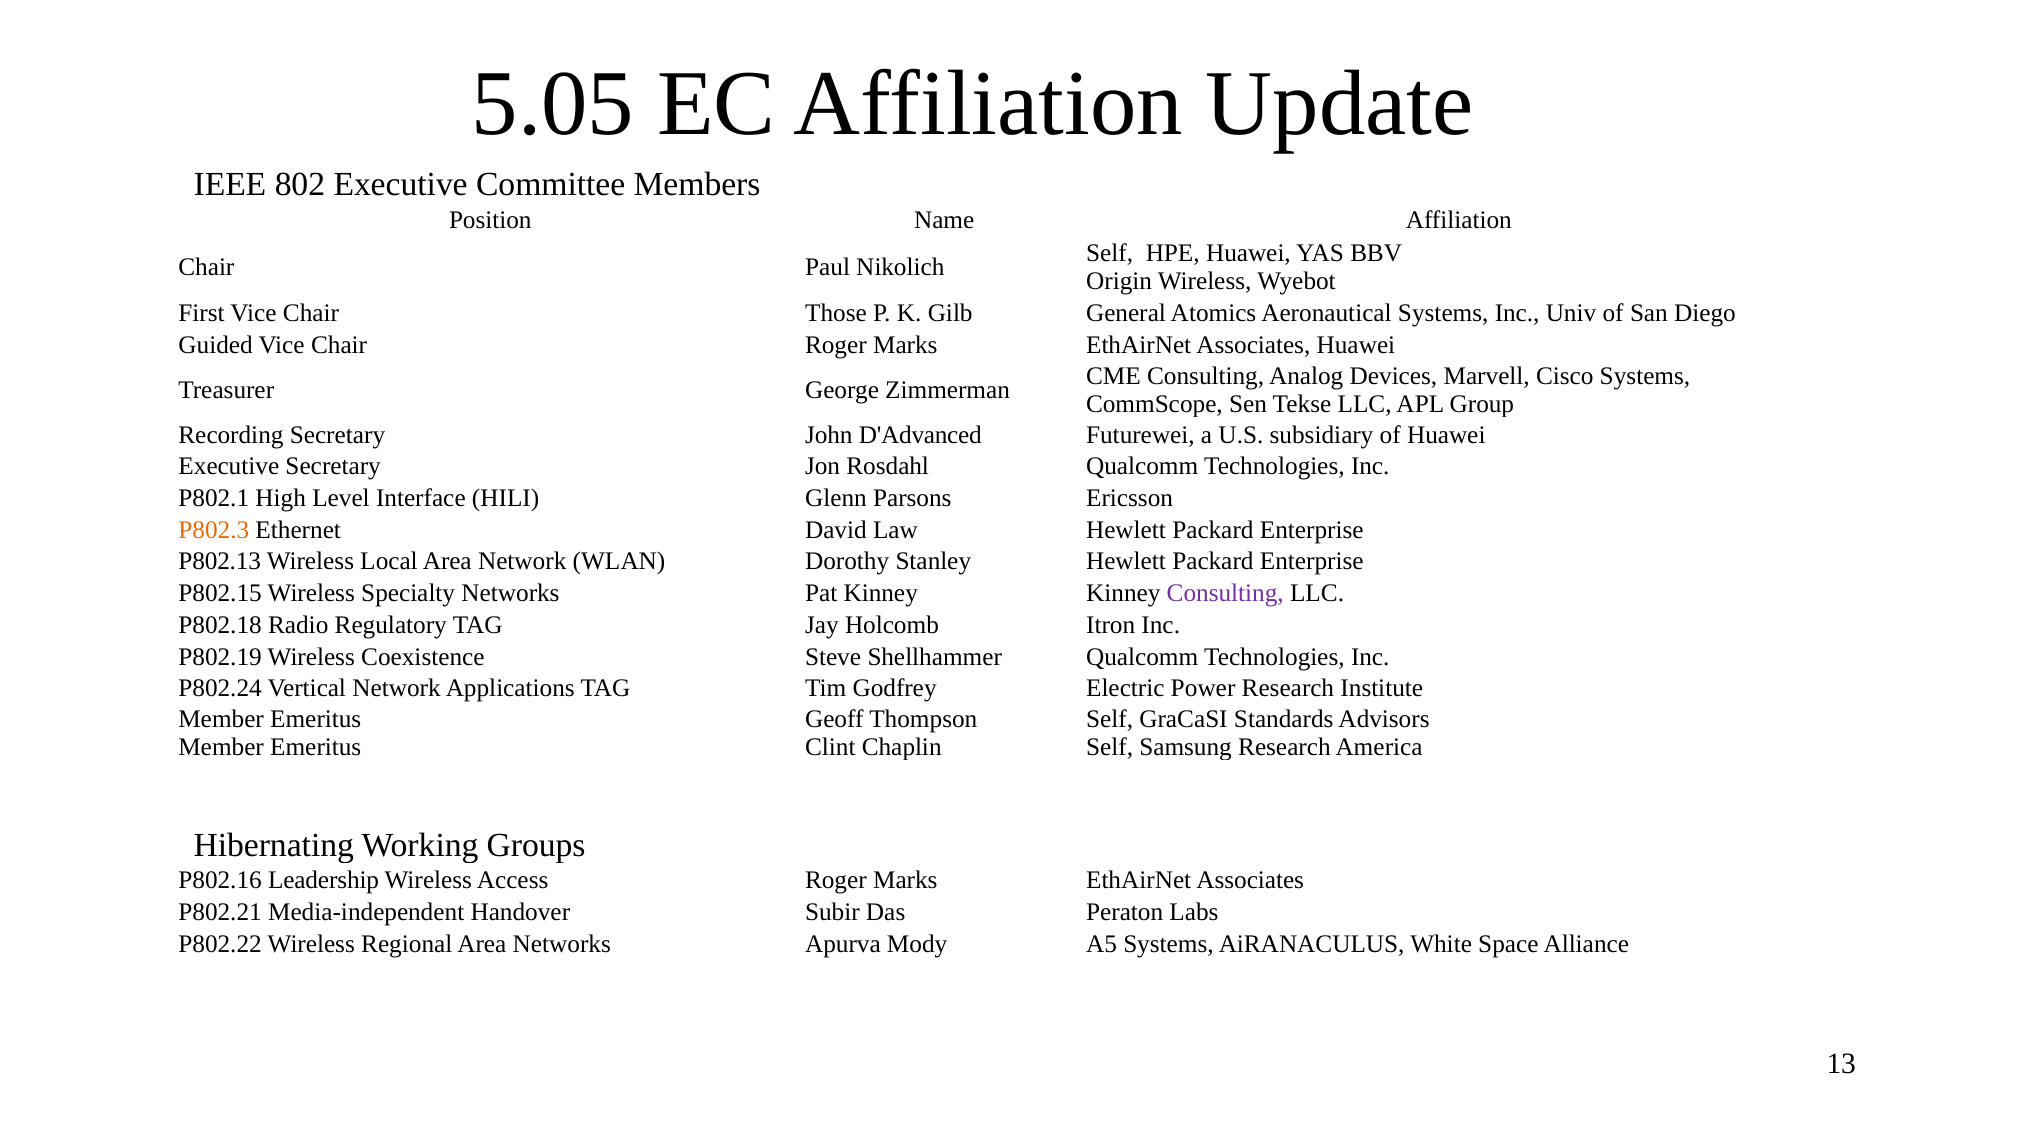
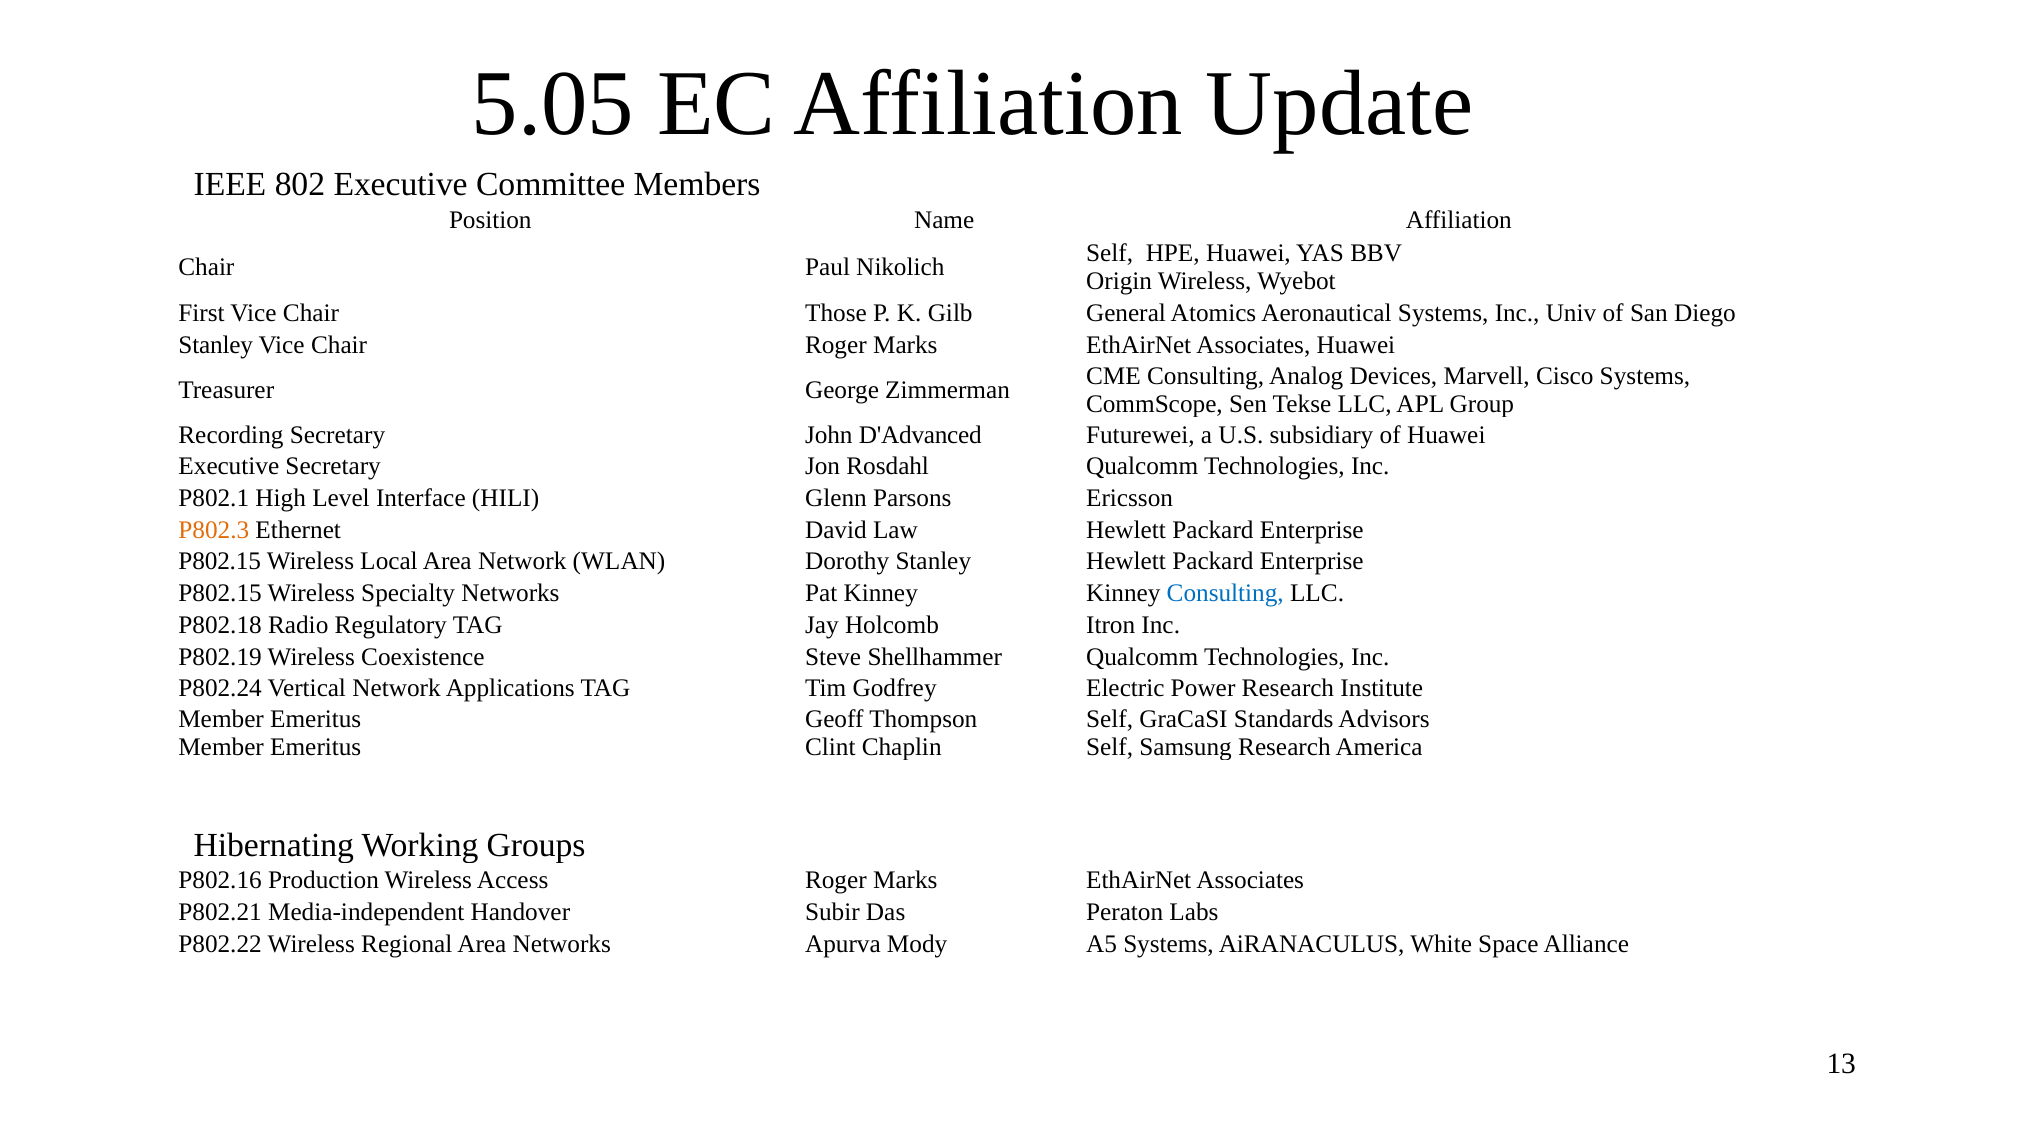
Guided: Guided -> Stanley (216, 345)
P802.13: P802.13 -> P802.15 (220, 562)
Consulting colour: purple -> blue (1225, 593)
Leadership: Leadership -> Production (323, 880)
